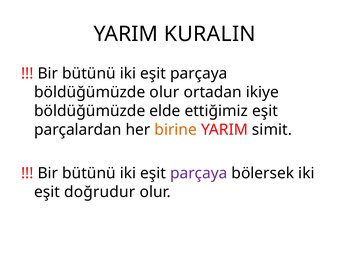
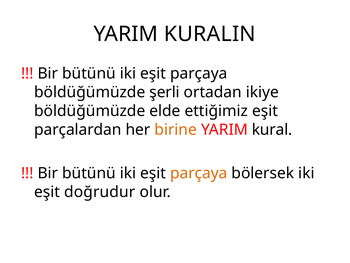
böldüğümüzde olur: olur -> şerli (165, 92)
simit: simit -> kural (272, 129)
parçaya colour: purple -> orange (199, 173)
